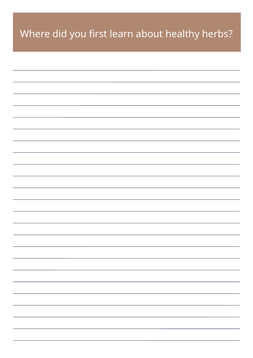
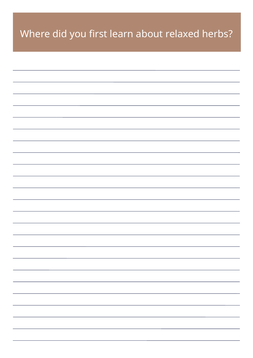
healthy: healthy -> relaxed (183, 34)
